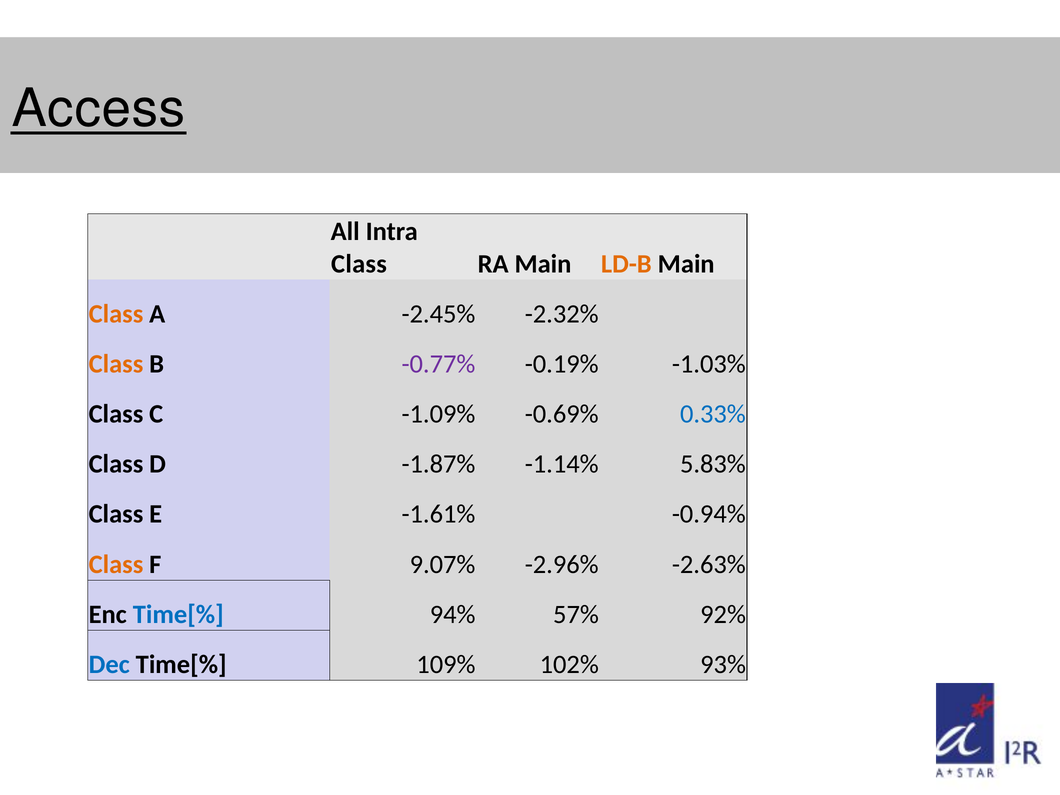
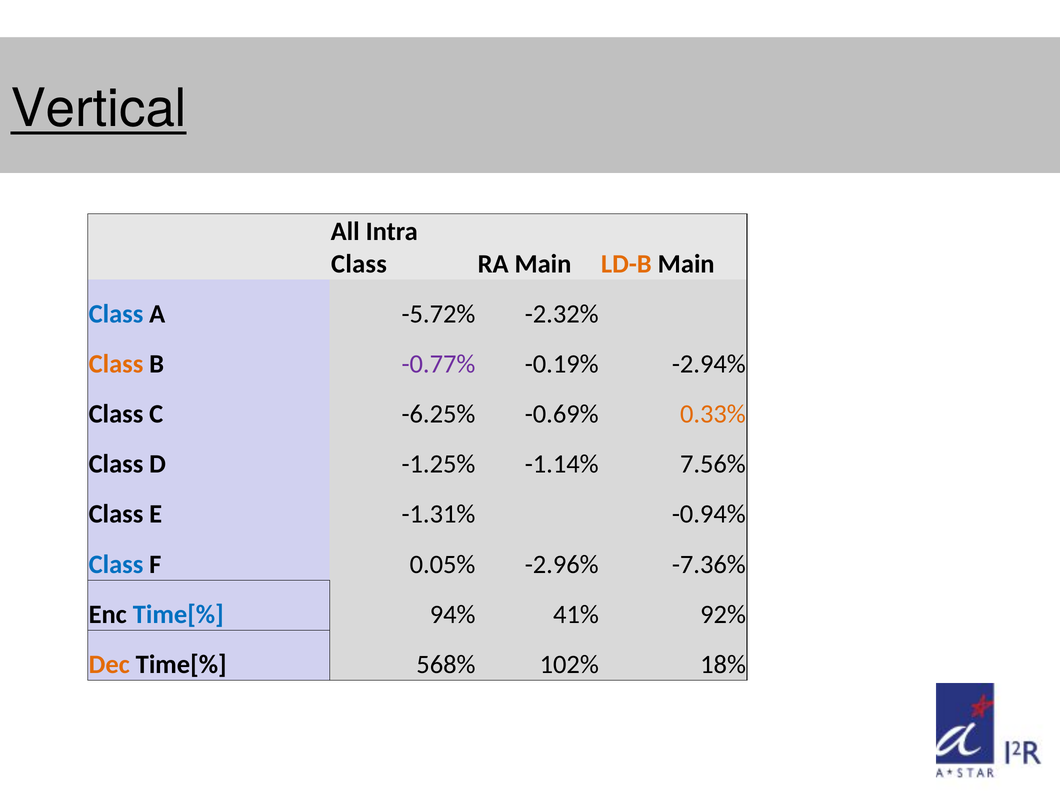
Access: Access -> Vertical (99, 109)
Class colour: orange -> blue (116, 314)
-2.45%: -2.45% -> -5.72% (438, 314)
-1.03%: -1.03% -> -2.94% (709, 364)
-1.09%: -1.09% -> -6.25% (438, 414)
0.33% colour: blue -> orange (713, 414)
-1.87%: -1.87% -> -1.25% (438, 464)
5.83%: 5.83% -> 7.56% (713, 464)
-1.61%: -1.61% -> -1.31% (438, 514)
Class colour: orange -> blue (116, 564)
9.07%: 9.07% -> 0.05% (442, 564)
-2.63%: -2.63% -> -7.36% (709, 564)
57%: 57% -> 41% (576, 614)
Dec colour: blue -> orange (109, 664)
109%: 109% -> 568% (446, 664)
93%: 93% -> 18% (723, 664)
